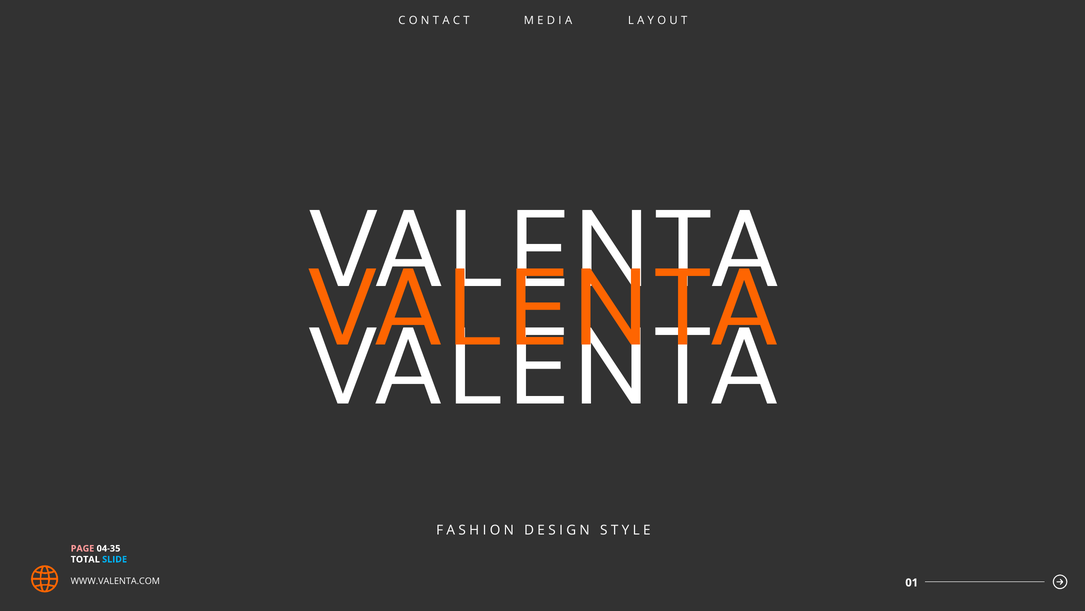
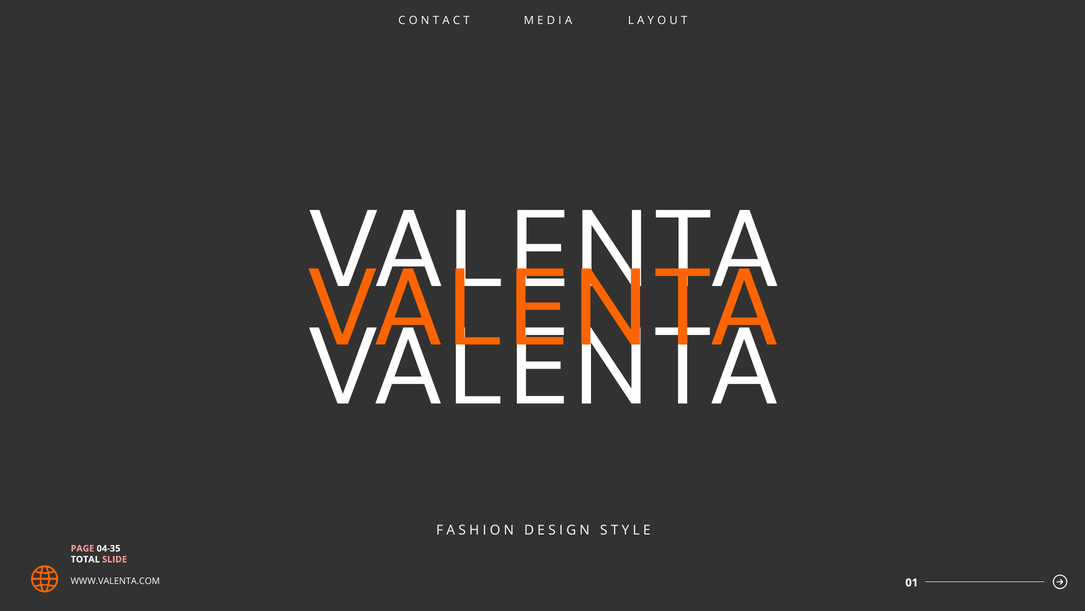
SLIDE colour: light blue -> pink (115, 559)
